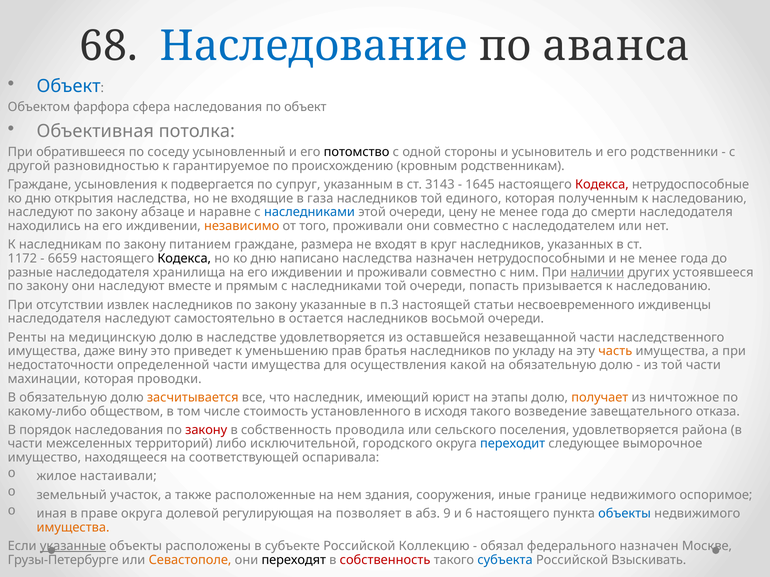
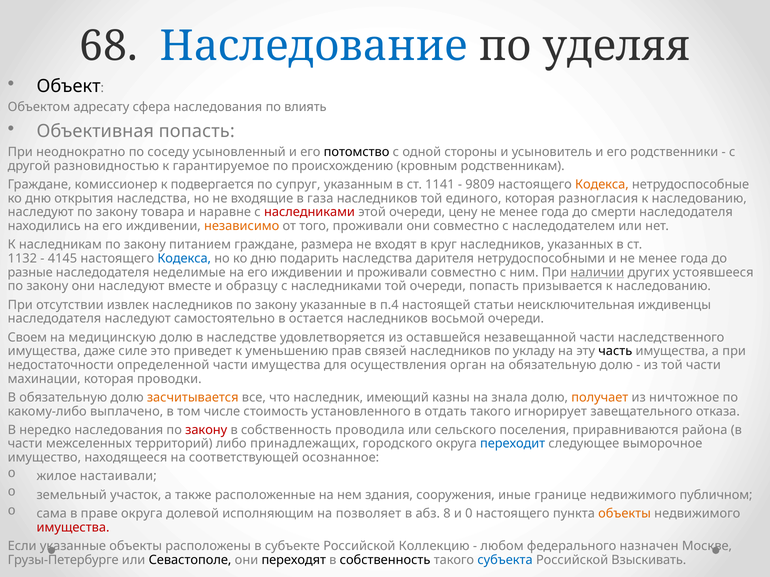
аванса: аванса -> уделяя (617, 46)
Объект colour: blue -> black (69, 86)
фарфора: фарфора -> адресату (101, 107)
по объект: объект -> влиять (305, 107)
Объективная потолка: потолка -> попасть (197, 131)
обратившееся: обратившееся -> неоднократно (81, 152)
усыновления: усыновления -> комиссионер (116, 185)
3143: 3143 -> 1141 (440, 185)
1645: 1645 -> 9809 (480, 185)
Кодекса colour: red -> orange (602, 185)
полученным: полученным -> разногласия (598, 199)
абзаце: абзаце -> товара (163, 212)
наследниками colour: blue -> red (310, 212)
1172: 1172 -> 1132 (22, 259)
6659: 6659 -> 4145 (62, 259)
Кодекса colour: black -> blue (184, 259)
написано: написано -> подарить (309, 259)
наследства назначен: назначен -> дарителя (445, 259)
хранилища: хранилища -> неделимые (189, 273)
прямым: прямым -> образцу (252, 286)
п.3: п.3 -> п.4 (389, 305)
несвоевременного: несвоевременного -> неисключительная (576, 305)
Ренты: Ренты -> Своем (27, 338)
вину: вину -> силе (133, 351)
братья: братья -> связей (386, 351)
часть colour: orange -> black (615, 351)
какой: какой -> орган (468, 365)
юрист: юрист -> казны (451, 398)
этапы: этапы -> знала (510, 398)
обществом: обществом -> выплачено (127, 412)
исходя: исходя -> отдать (446, 412)
возведение: возведение -> игнорирует (551, 412)
порядок: порядок -> нередко (45, 430)
поселения удовлетворяется: удовлетворяется -> приравниваются (626, 430)
исключительной: исключительной -> принадлежащих (305, 444)
оспаривала: оспаривала -> осознанное (341, 458)
оспоримое: оспоримое -> публичном (716, 495)
иная: иная -> сама (52, 514)
регулирующая: регулирующая -> исполняющим (268, 514)
9: 9 -> 8 (447, 514)
6: 6 -> 0 (469, 514)
объекты colour: blue -> orange (625, 514)
имущества colour: orange -> red (73, 528)
указанные underline: present -> none (73, 546)
обязал: обязал -> любом (502, 546)
Севастополе colour: orange -> black (190, 560)
собственность colour: red -> black (385, 560)
